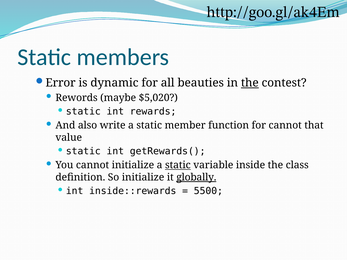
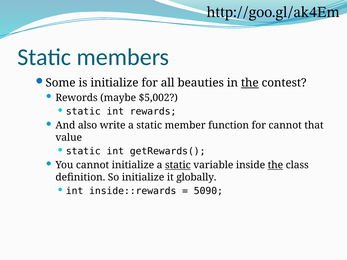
Error: Error -> Some (61, 83)
is dynamic: dynamic -> initialize (114, 83)
$5,020: $5,020 -> $5,002 (158, 98)
the underline: none -> present (275, 165)
globally underline: present -> none (196, 177)
5500: 5500 -> 5090 (208, 191)
